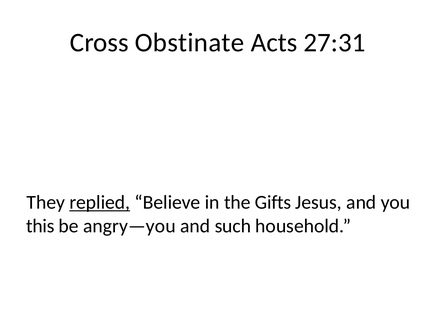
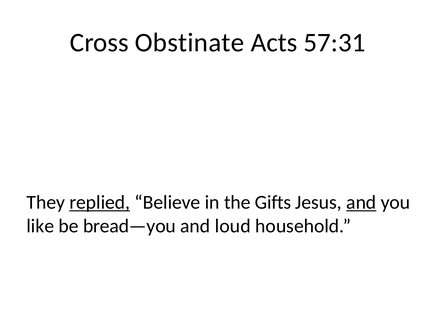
27:31: 27:31 -> 57:31 (334, 43)
and underline: none -> present (361, 203)
this: this -> like (40, 226)
angry—you: angry—you -> bread—you (129, 226)
such: such -> loud (233, 226)
